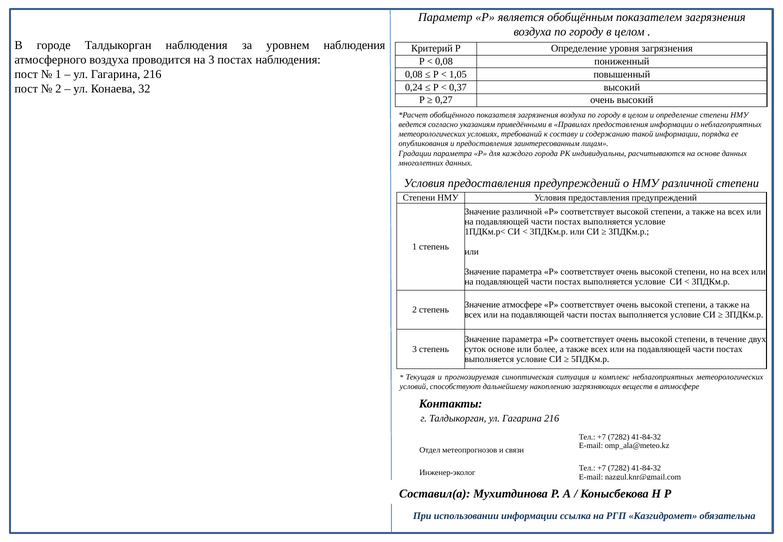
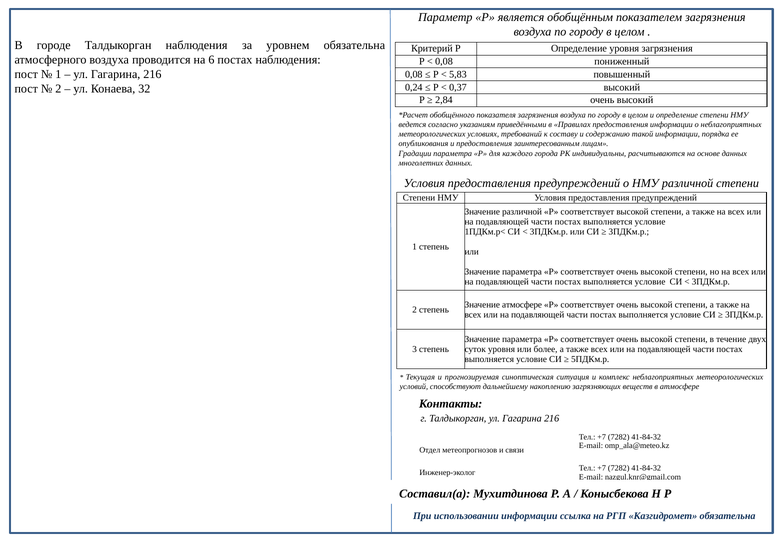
уровнем наблюдения: наблюдения -> обязательна (354, 45)
на 3: 3 -> 6 (211, 60)
1,05: 1,05 -> 5,83 (458, 74)
0,27: 0,27 -> 2,84 (444, 100)
суток основе: основе -> уровня (501, 349)
